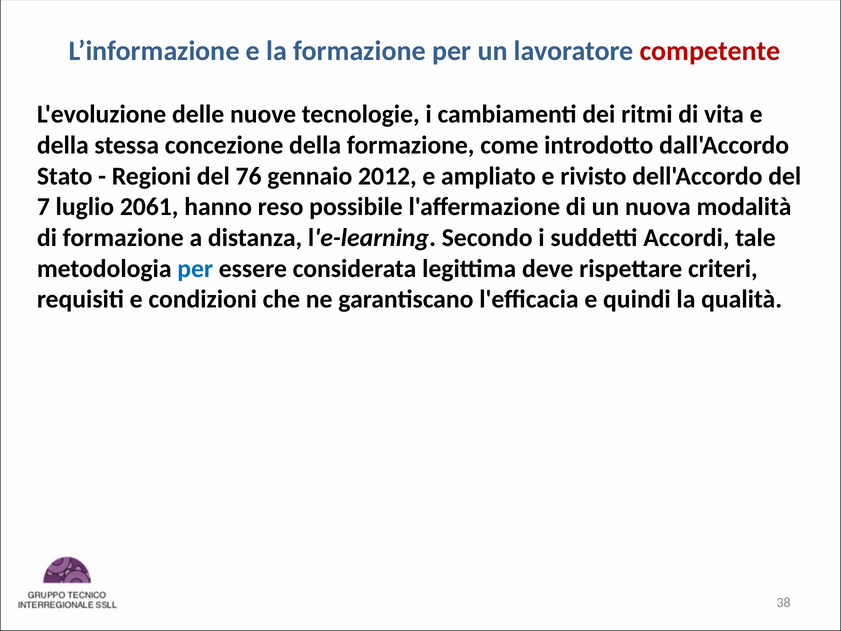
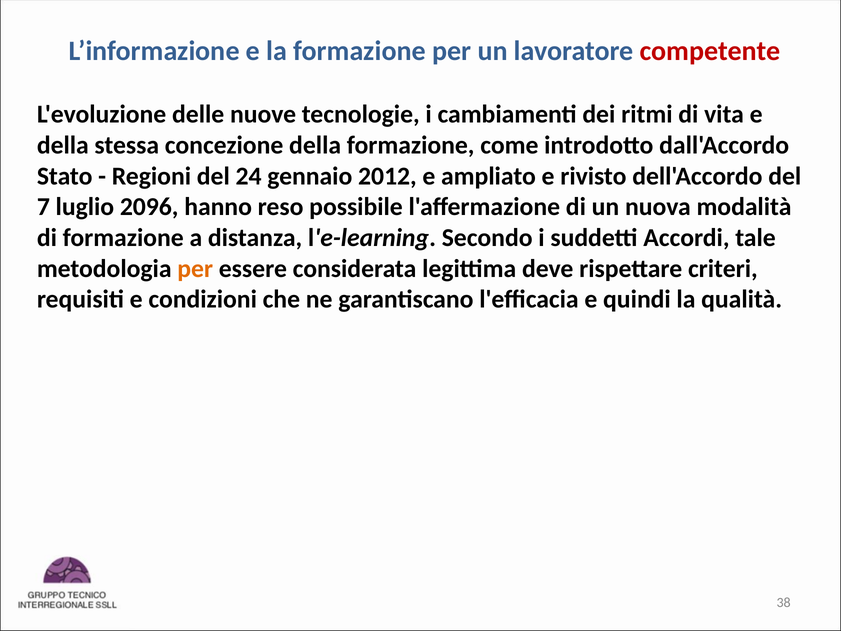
76: 76 -> 24 (249, 176)
2061: 2061 -> 2096 (149, 207)
per colour: blue -> orange (195, 268)
